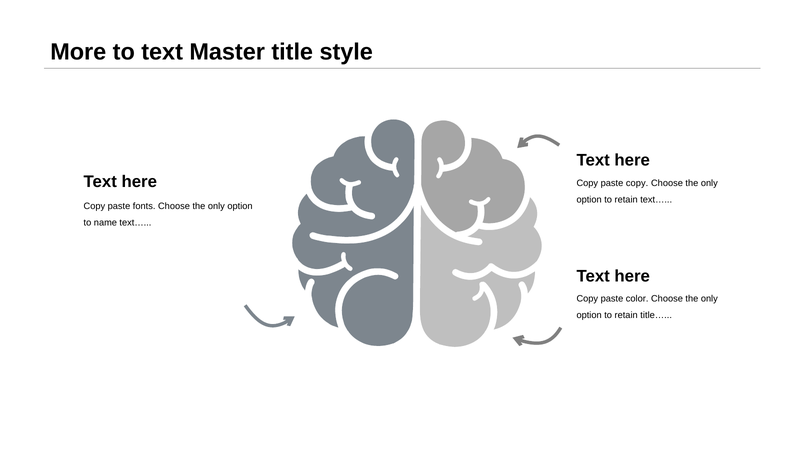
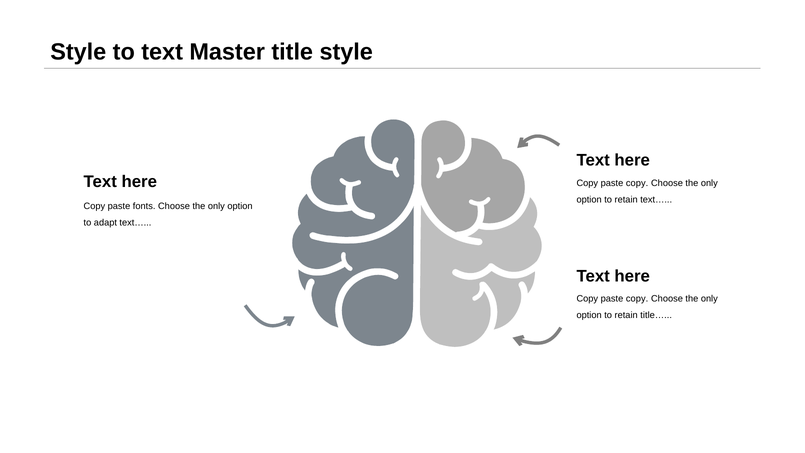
More: More -> Style (78, 52)
name: name -> adapt (105, 223)
color: color -> copy (637, 298)
